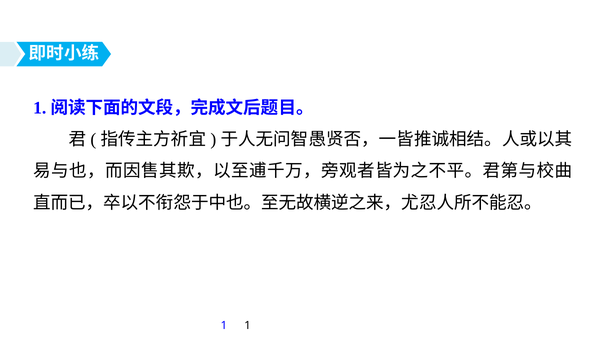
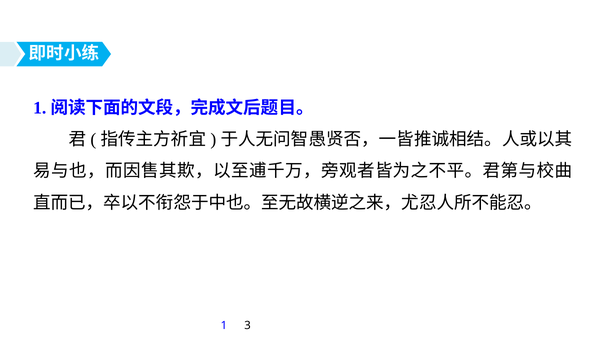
1 1: 1 -> 3 (248, 325)
